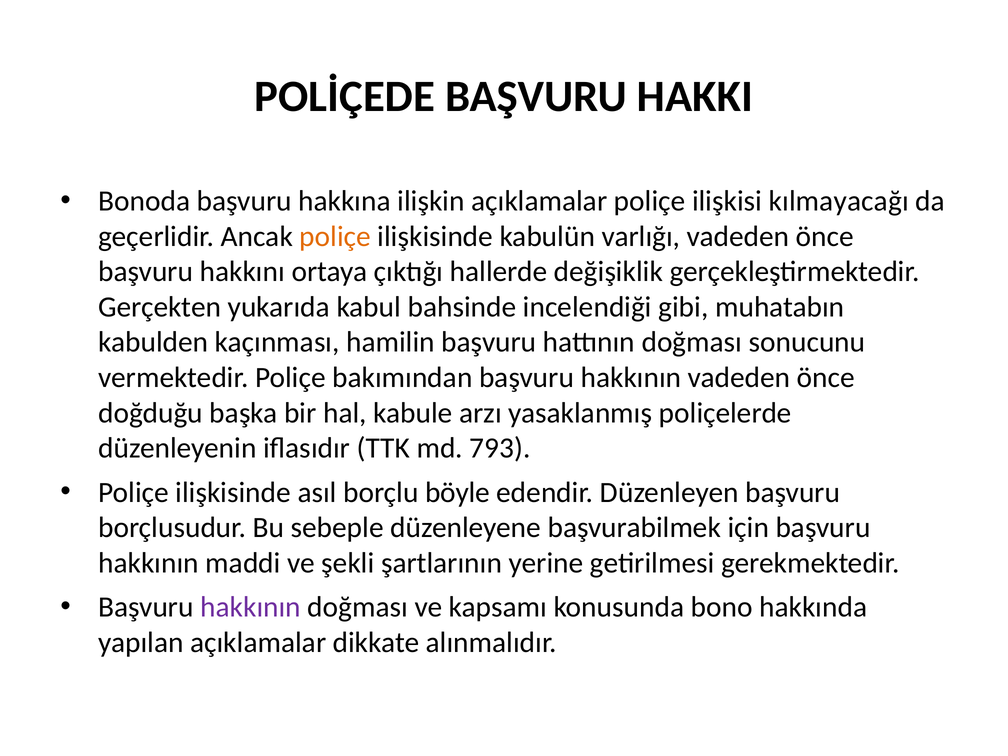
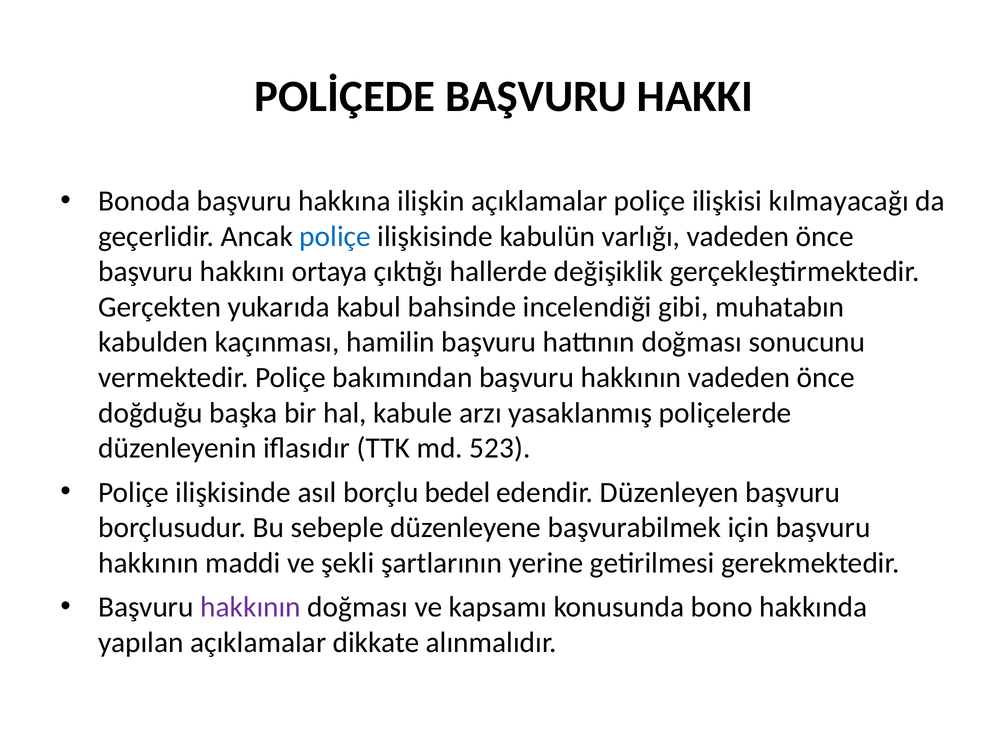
poliçe colour: orange -> blue (335, 236)
793: 793 -> 523 (500, 448)
böyle: böyle -> bedel (458, 492)
